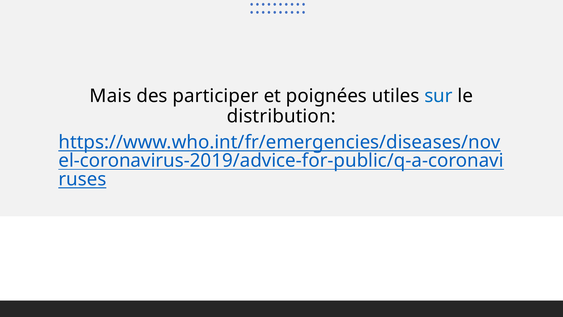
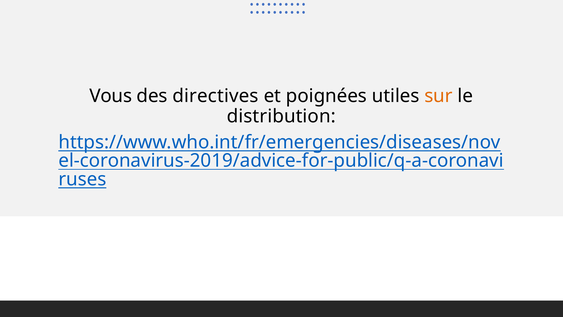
Mais: Mais -> Vous (111, 96)
participer: participer -> directives (216, 96)
sur colour: blue -> orange (439, 96)
